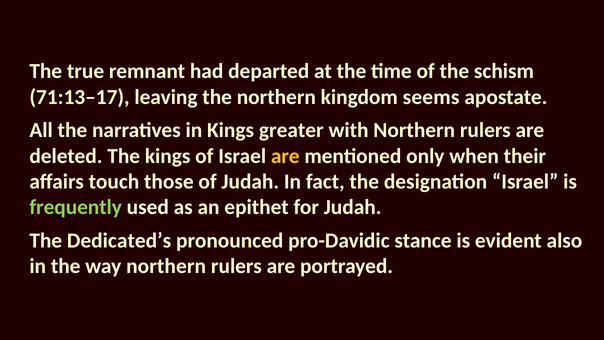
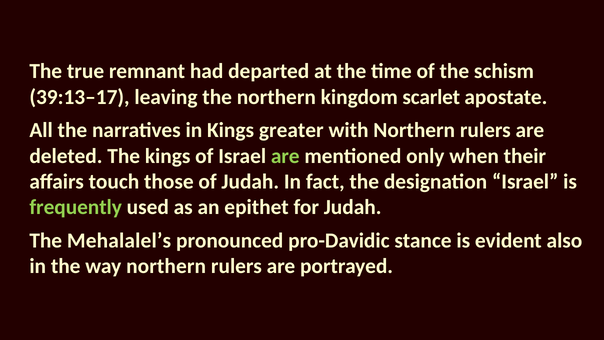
71:13–17: 71:13–17 -> 39:13–17 (79, 97)
seems: seems -> scarlet (431, 97)
are colour: yellow -> light green (285, 156)
Dedicated’s: Dedicated’s -> Mehalalel’s (119, 240)
